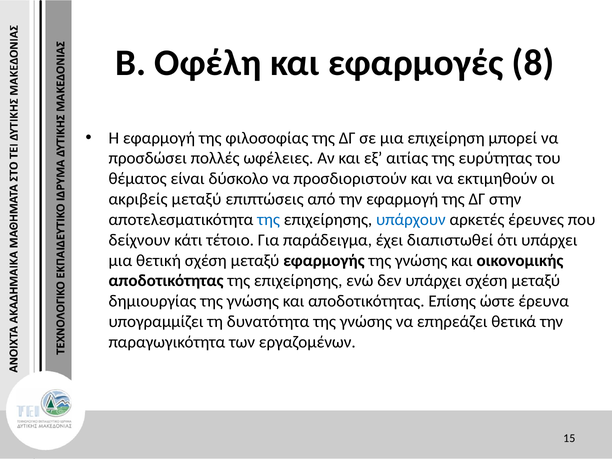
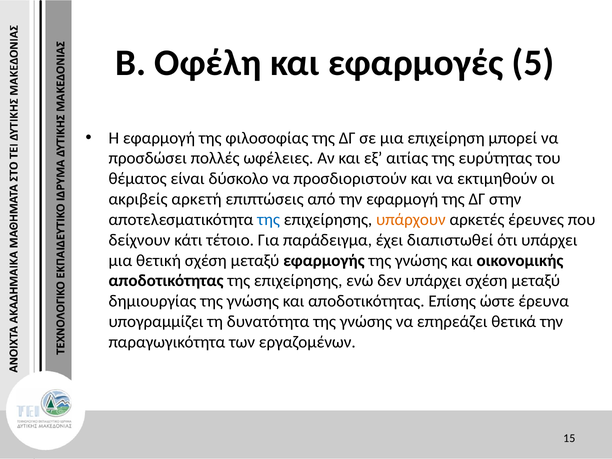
8: 8 -> 5 (533, 63)
ακριβείς μεταξύ: μεταξύ -> αρκετή (197, 199)
υπάρχουν colour: blue -> orange (411, 220)
